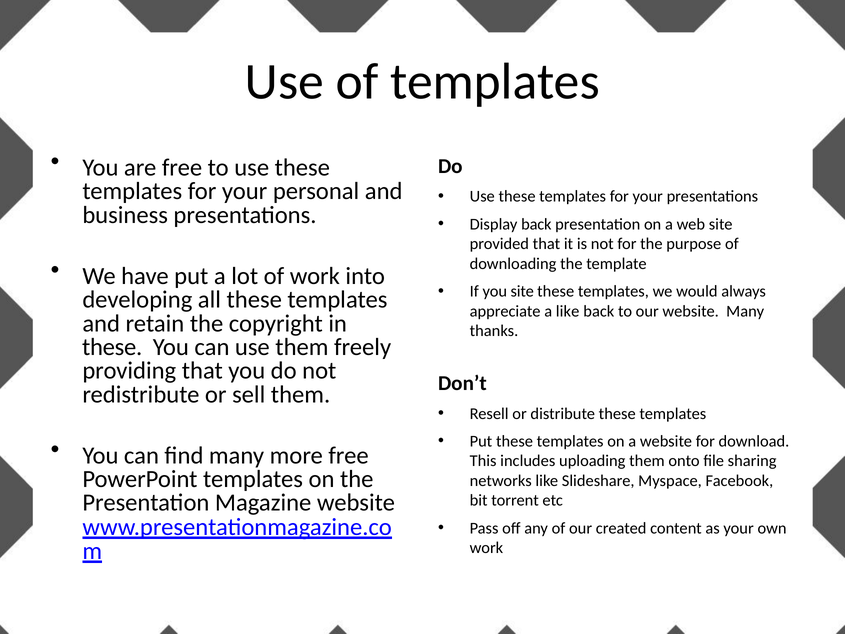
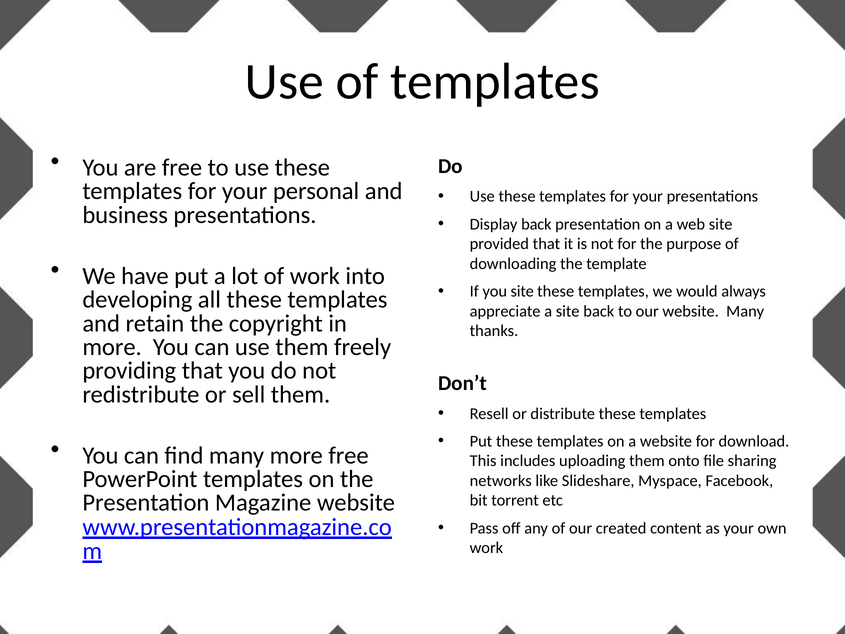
a like: like -> site (568, 311)
these: these -> more (112, 347)
